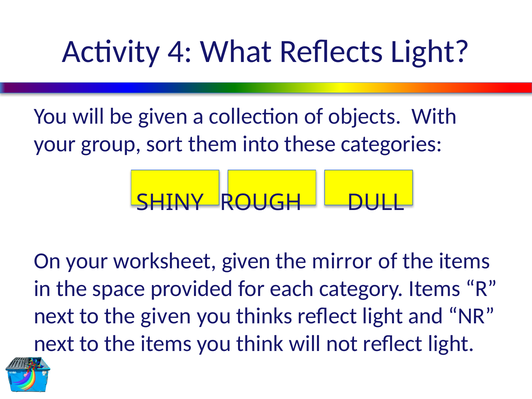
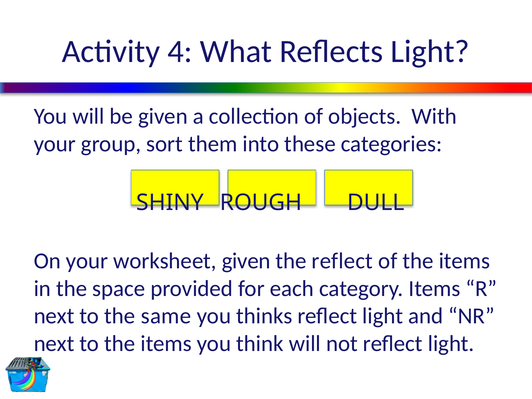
the mirror: mirror -> reflect (342, 261)
the given: given -> same (166, 316)
